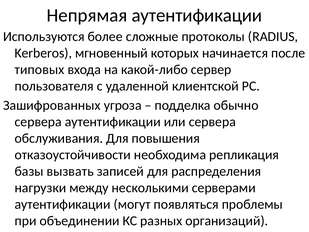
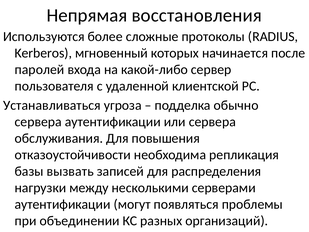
Непрямая аутентификации: аутентификации -> восстановления (197, 15)
типовых: типовых -> паролей (40, 70)
Зашифрованных: Зашифрованных -> Устанавливаться (52, 105)
